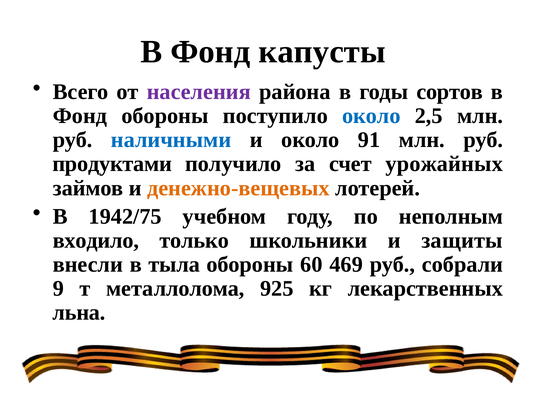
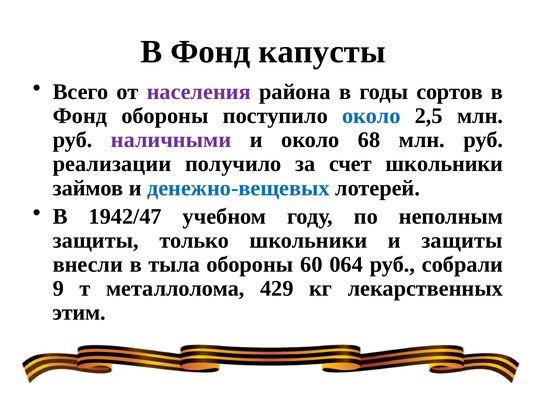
наличными colour: blue -> purple (171, 140)
91: 91 -> 68 (369, 140)
продуктами: продуктами -> реализации (112, 164)
счет урожайных: урожайных -> школьники (444, 164)
денежно-вещевых colour: orange -> blue (238, 188)
1942/75: 1942/75 -> 1942/47 (125, 216)
входило: входило -> защиты (96, 241)
469: 469 -> 064 (346, 265)
925: 925 -> 429 (277, 289)
льна: льна -> этим (79, 313)
